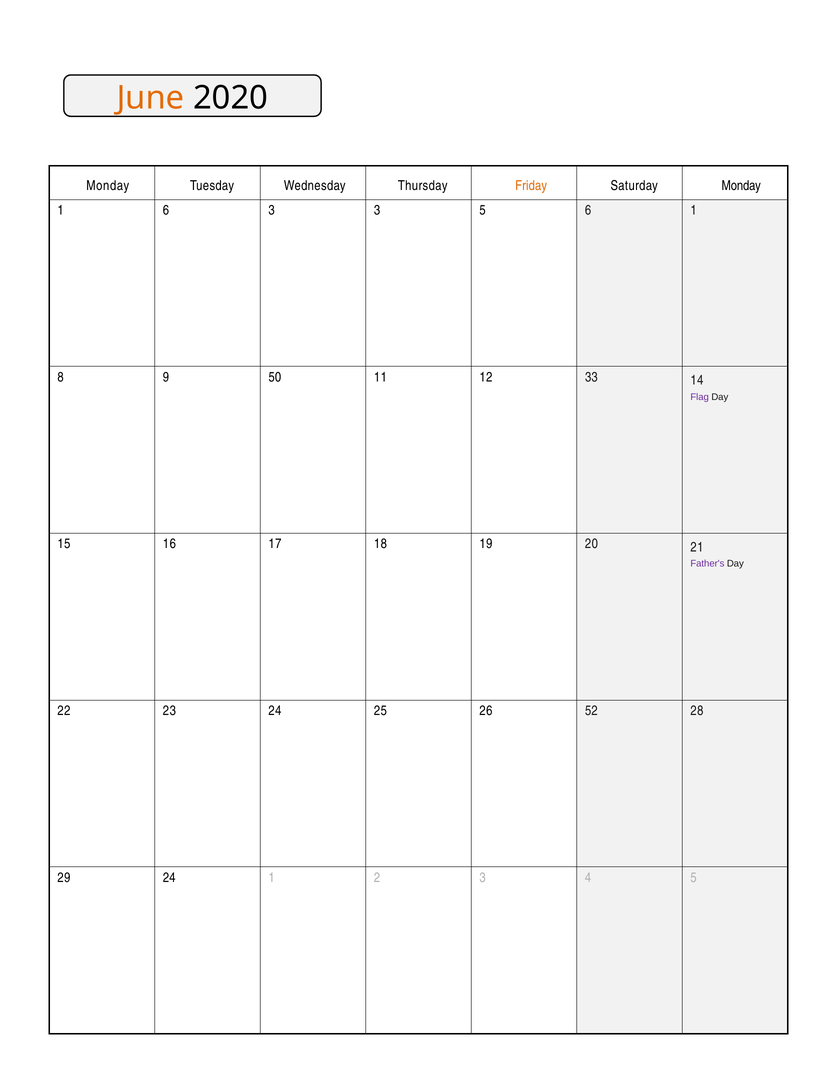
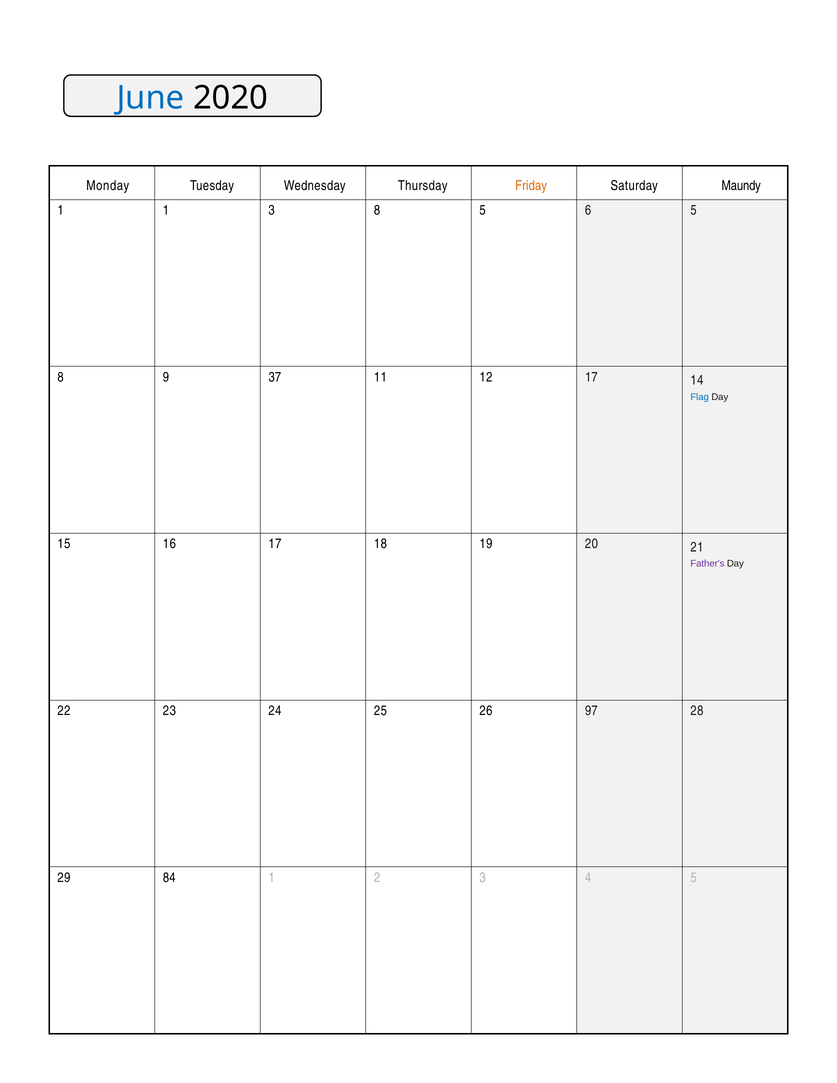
June colour: orange -> blue (151, 98)
Saturday Monday: Monday -> Maundy (741, 186)
1 6: 6 -> 1 (166, 210)
3 3: 3 -> 8 (377, 210)
6 1: 1 -> 5 (694, 210)
50: 50 -> 37 (275, 377)
12 33: 33 -> 17 (591, 377)
Flag colour: purple -> blue (700, 397)
52: 52 -> 97 (591, 711)
29 24: 24 -> 84 (169, 878)
